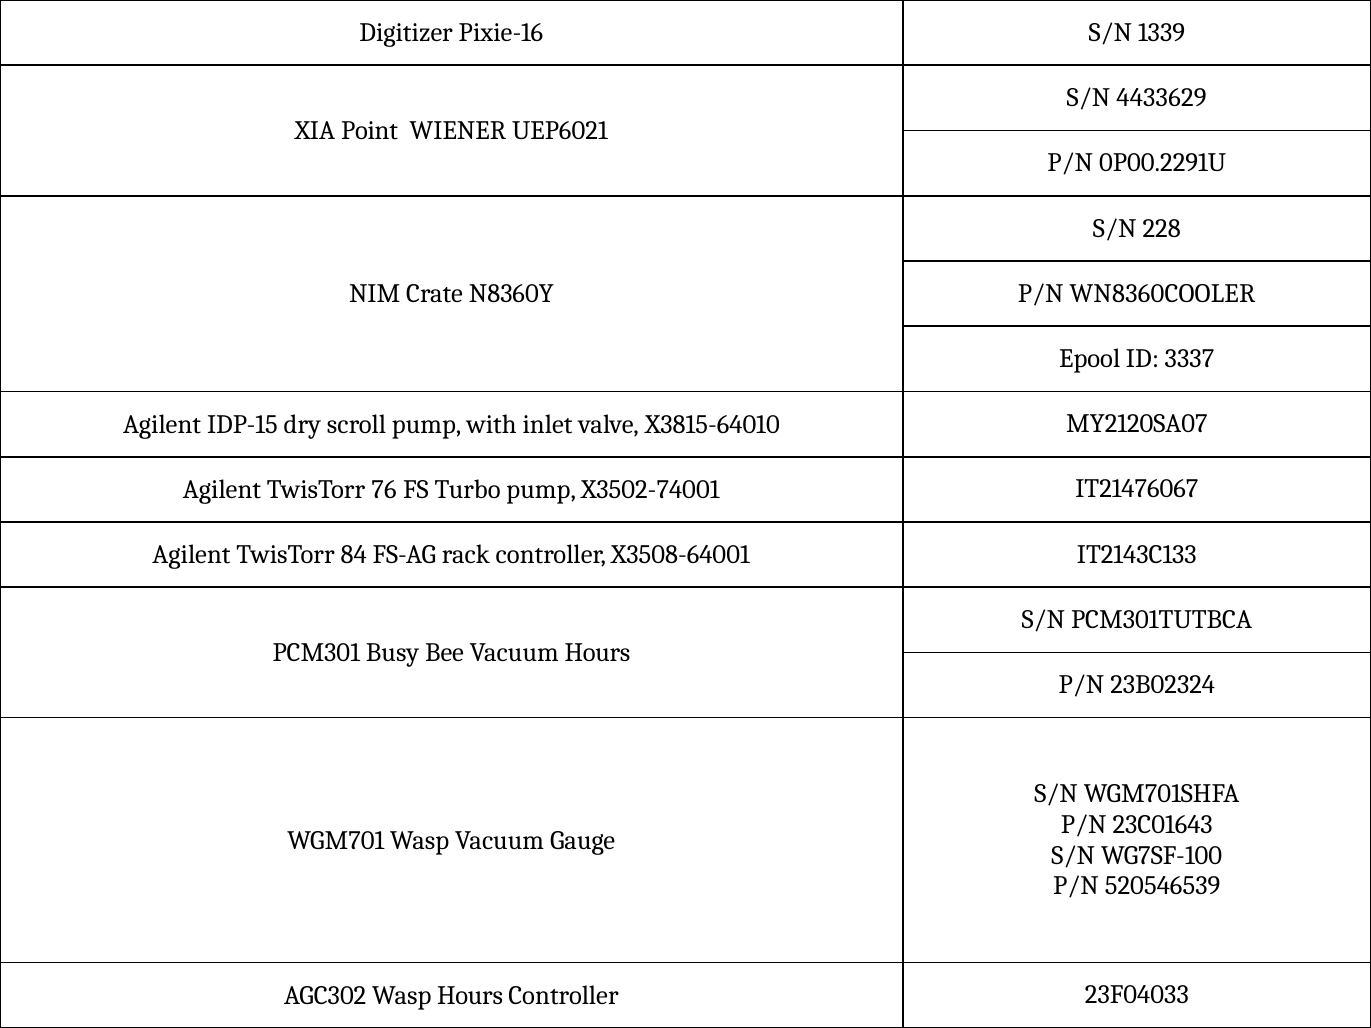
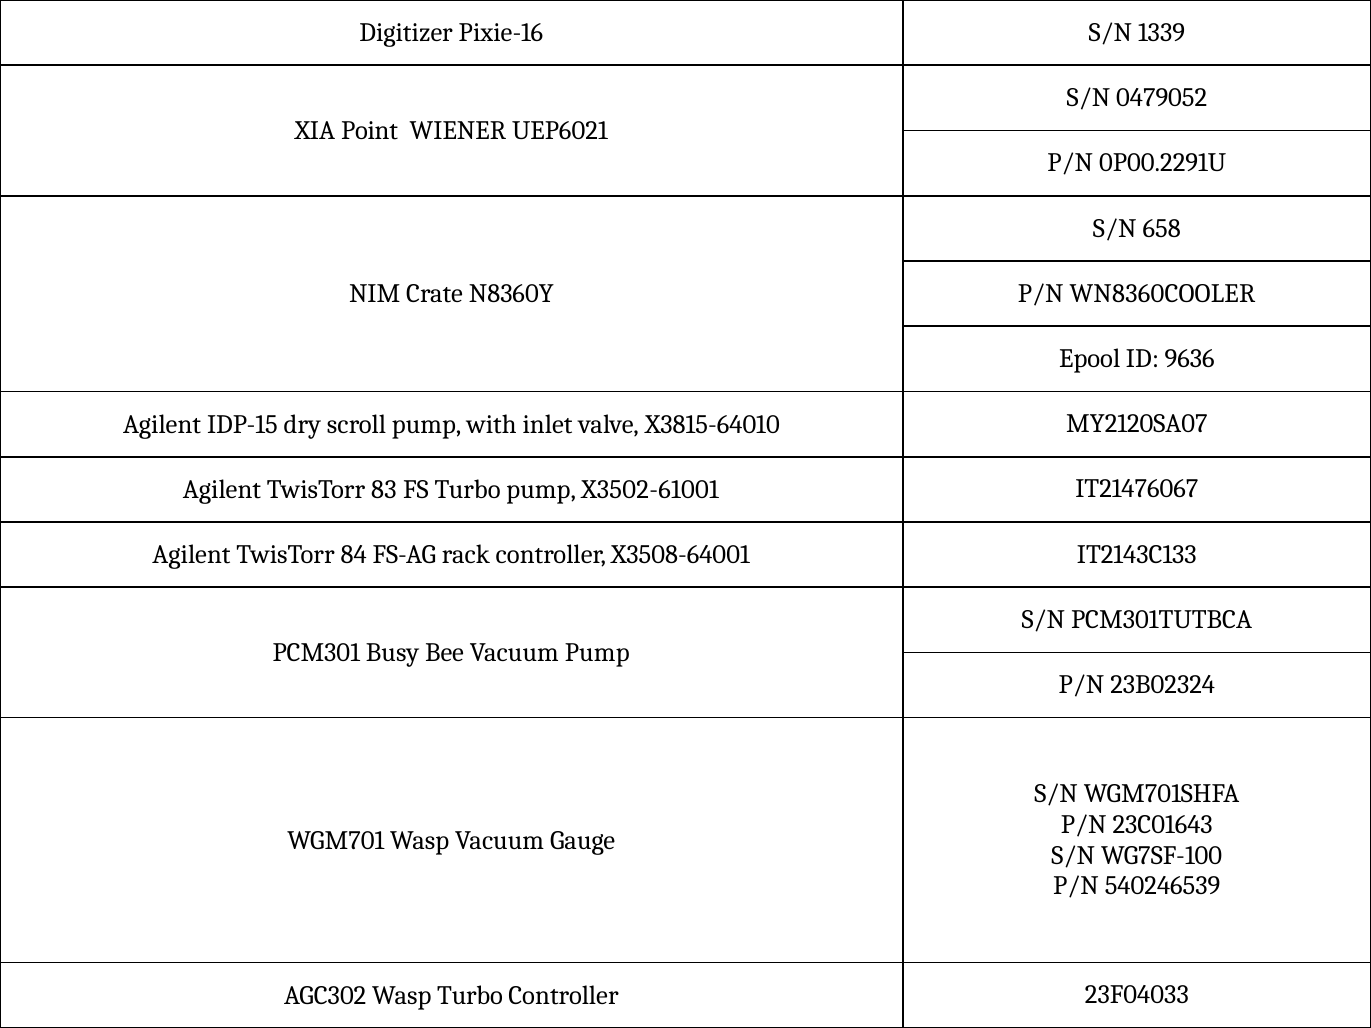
4433629: 4433629 -> 0479052 (1162, 98)
228: 228 -> 658 (1162, 228)
3337: 3337 -> 9636 (1190, 359)
76: 76 -> 83 (384, 490)
X3502-74001: X3502-74001 -> X3502-61001 (650, 490)
Vacuum Hours: Hours -> Pump (597, 652)
520546539: 520546539 -> 540246539 (1163, 886)
Wasp Hours: Hours -> Turbo (470, 996)
